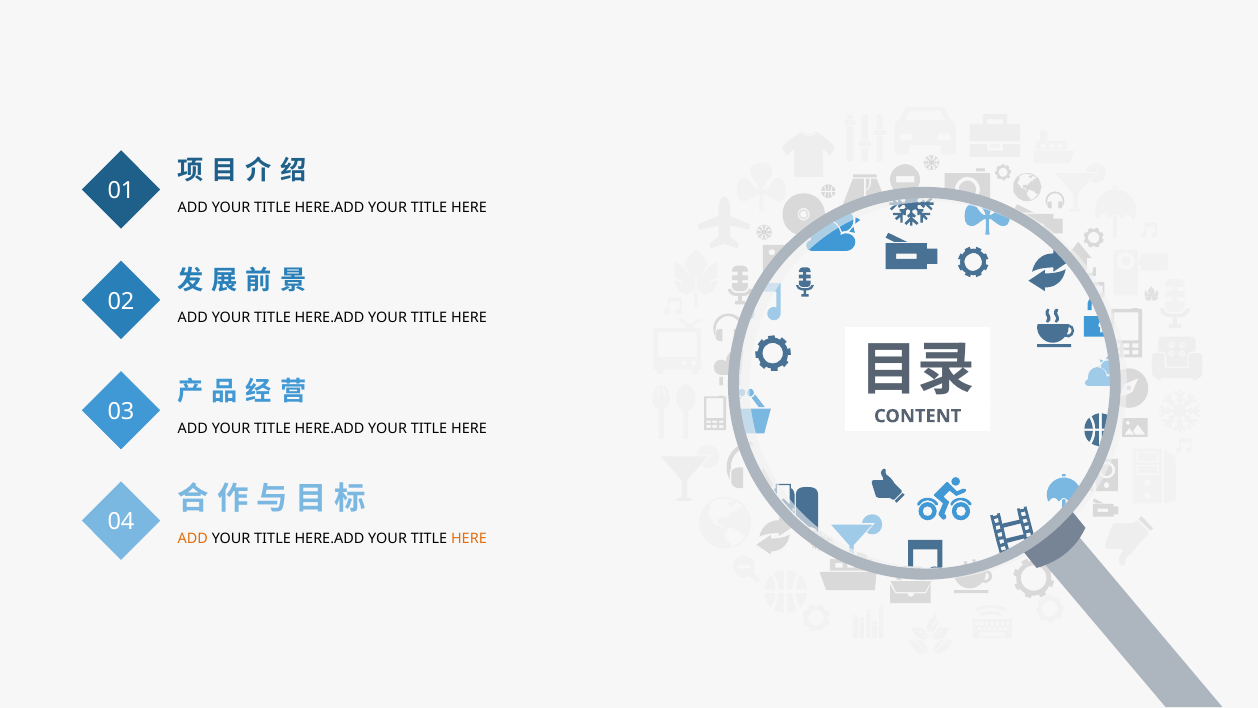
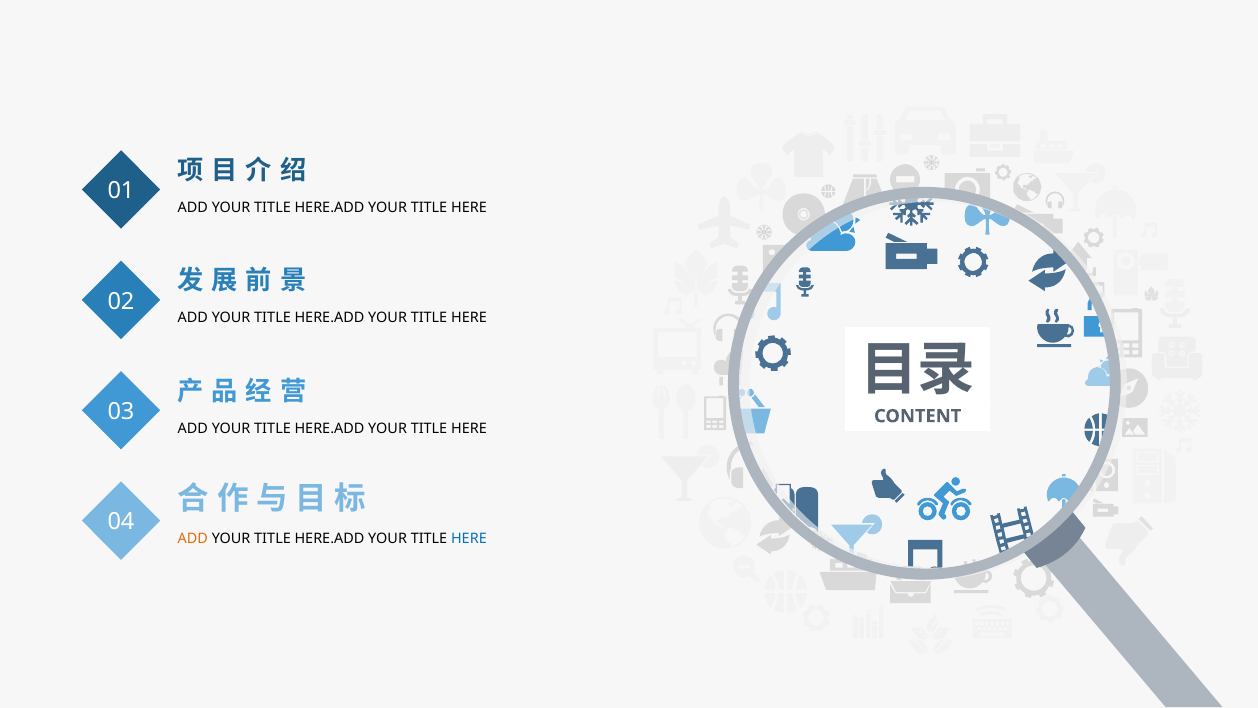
HERE colour: orange -> blue (469, 538)
